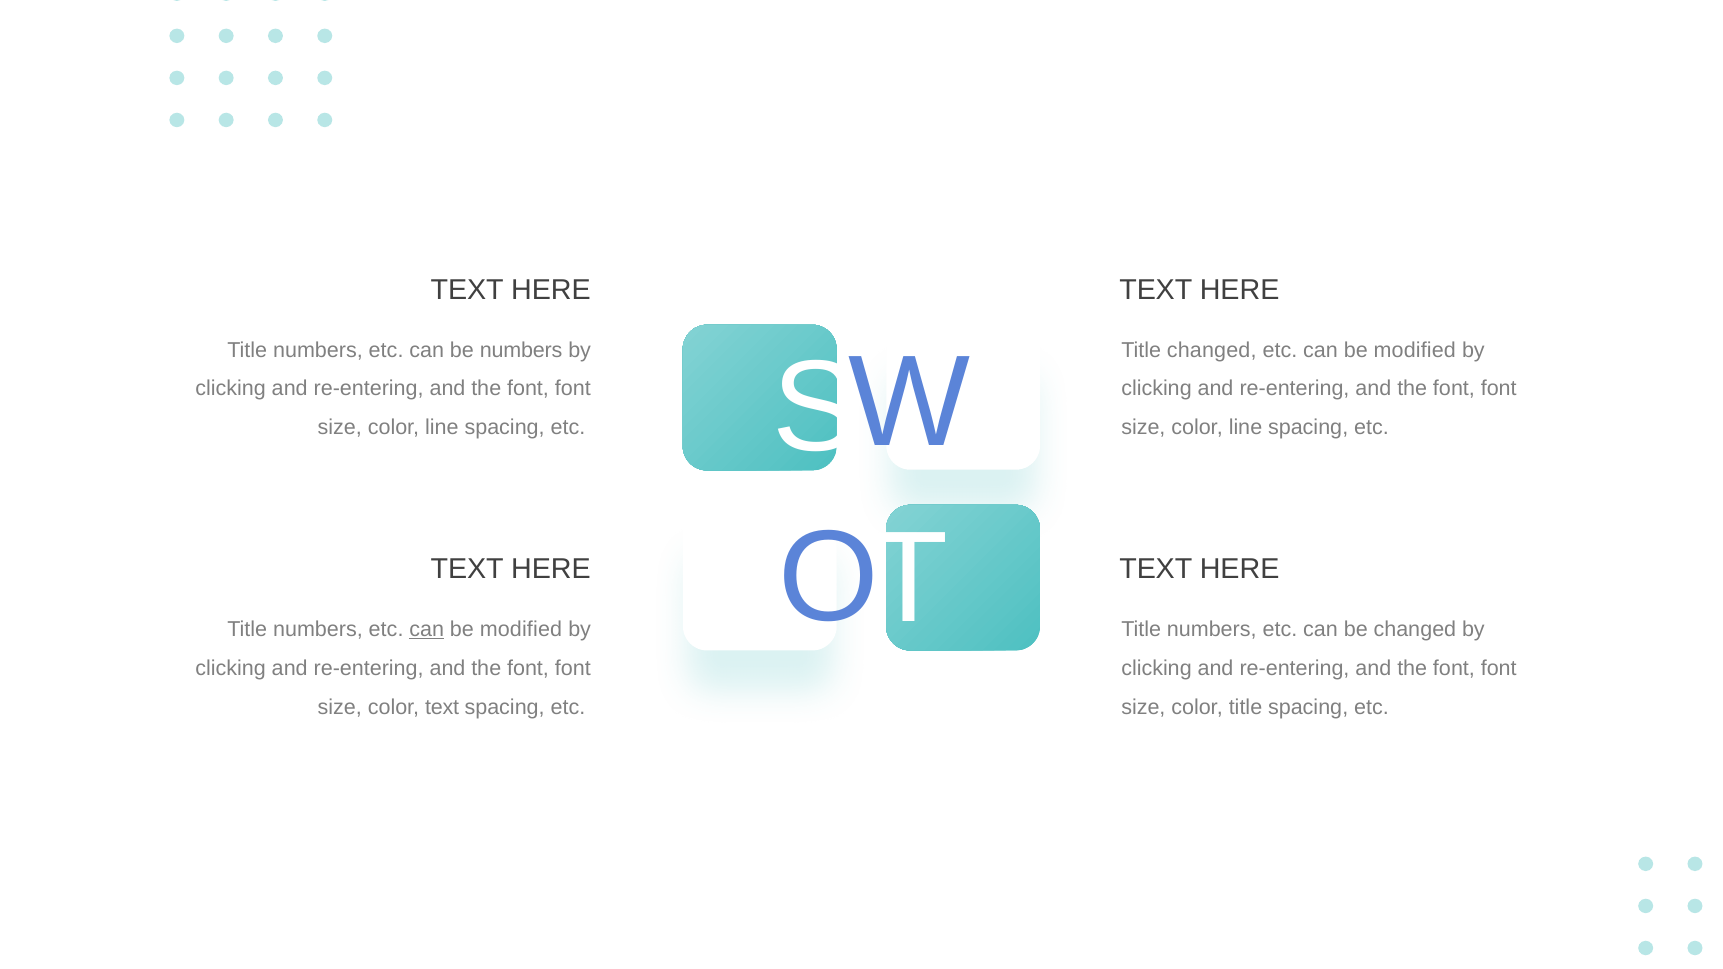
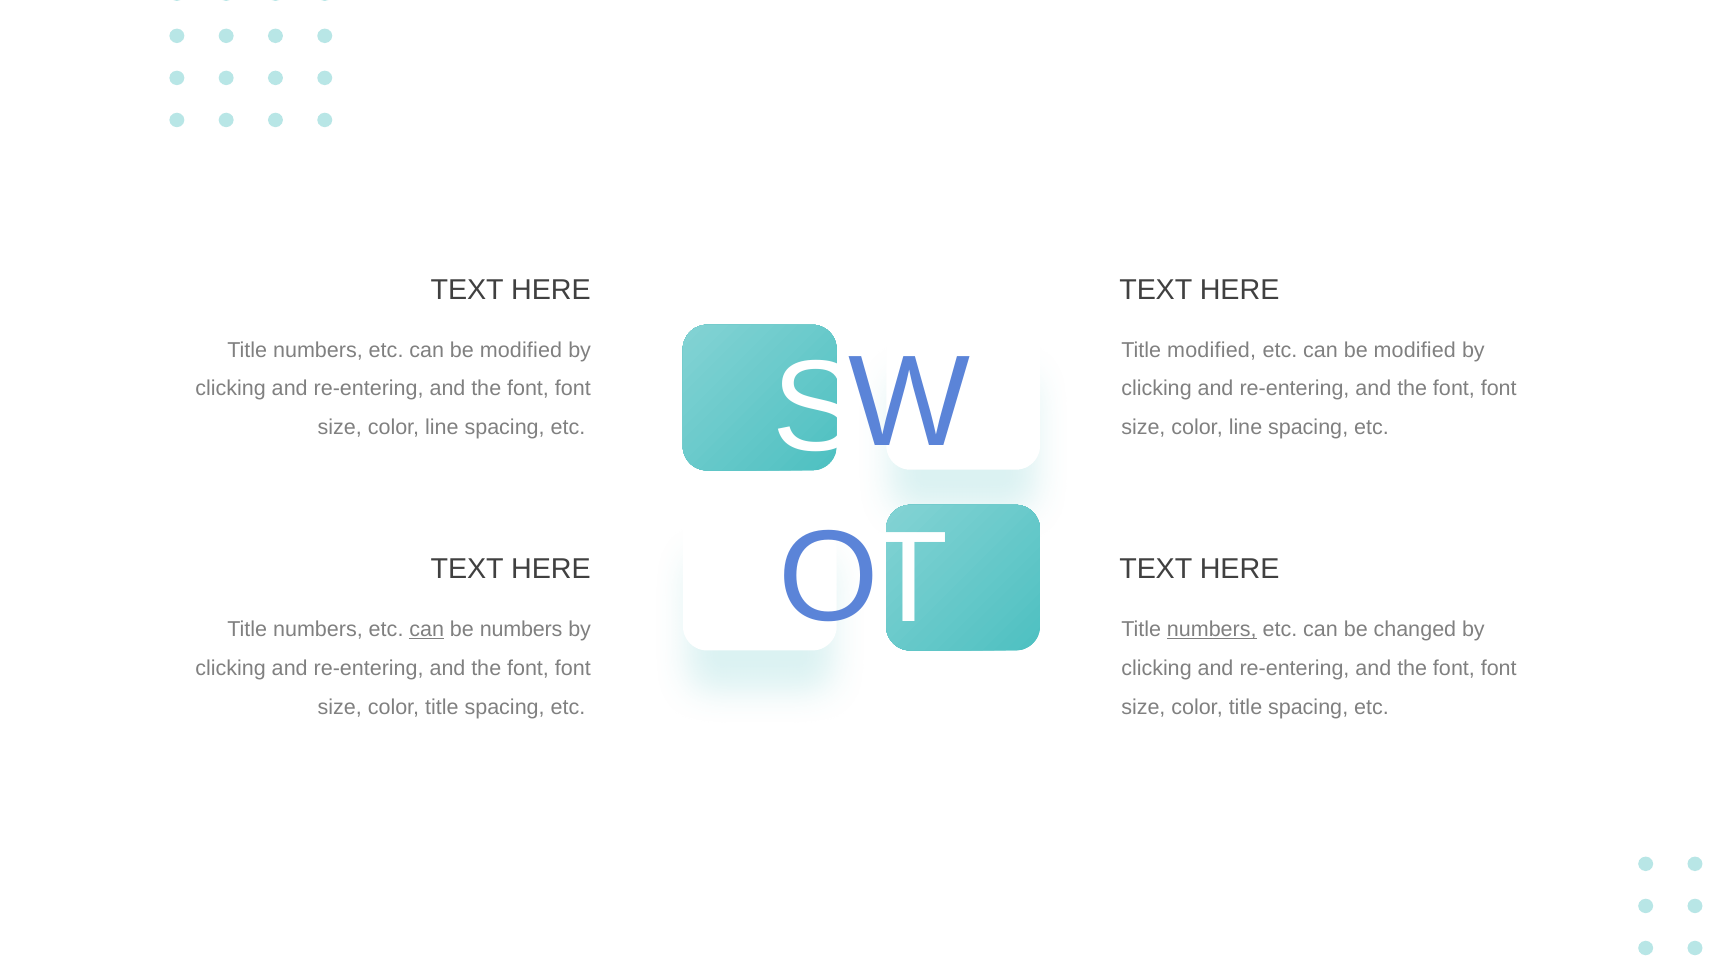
numbers: numbers -> modified (521, 350)
Title changed: changed -> modified (1212, 350)
modified: modified -> numbers (521, 630)
numbers underline: none -> present (1212, 630)
text: text -> title (442, 707)
